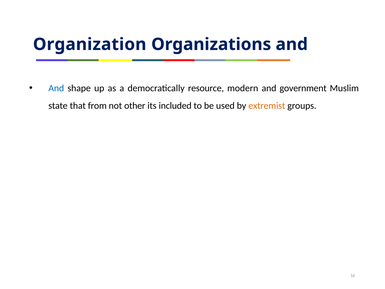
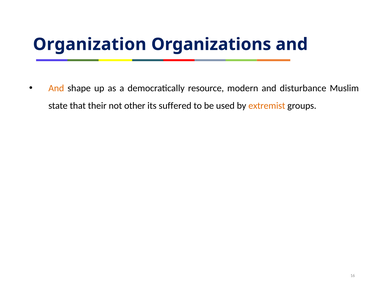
And colour: blue -> orange (56, 88)
government: government -> disturbance (303, 88)
from: from -> their (97, 105)
included: included -> suffered (175, 105)
